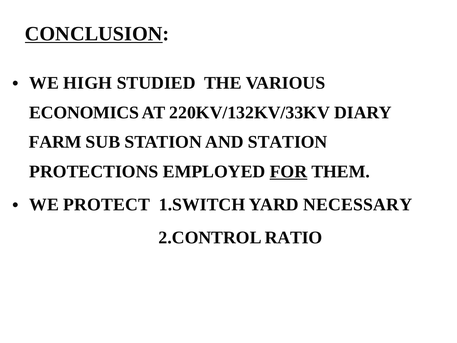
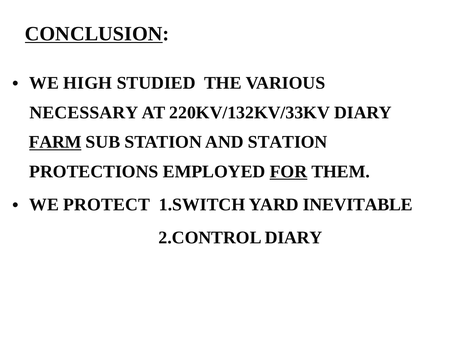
ECONOMICS: ECONOMICS -> NECESSARY (84, 113)
FARM underline: none -> present (55, 142)
NECESSARY: NECESSARY -> INEVITABLE (358, 205)
2.CONTROL RATIO: RATIO -> DIARY (294, 238)
